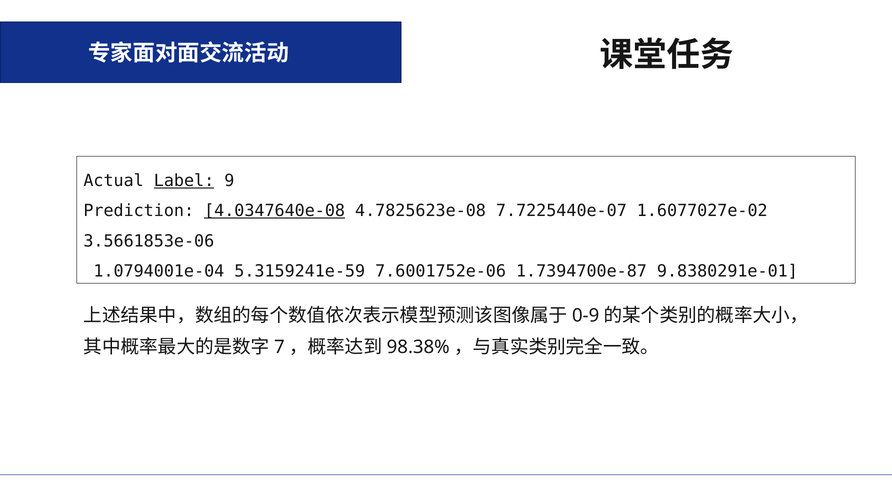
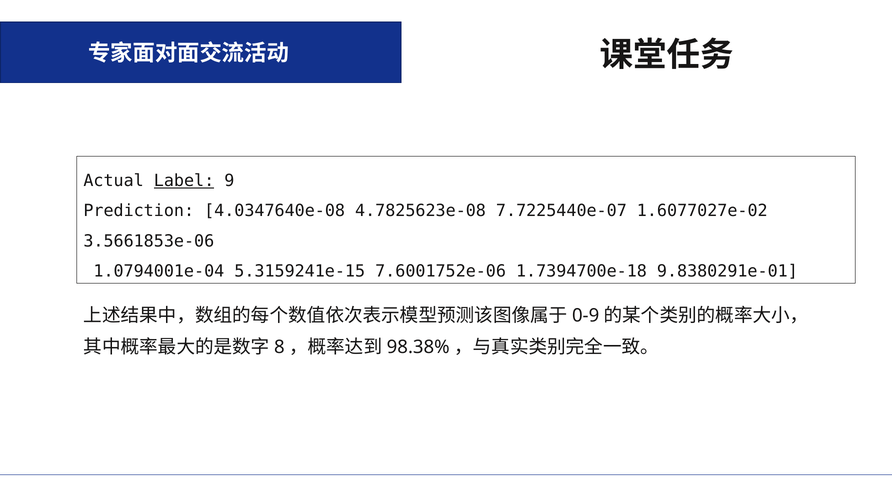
4.0347640e-08 underline: present -> none (275, 211)
5.3159241e-59: 5.3159241e-59 -> 5.3159241e-15 (300, 271)
1.7394700e-87: 1.7394700e-87 -> 1.7394700e-18 (581, 271)
7: 7 -> 8 (279, 347)
